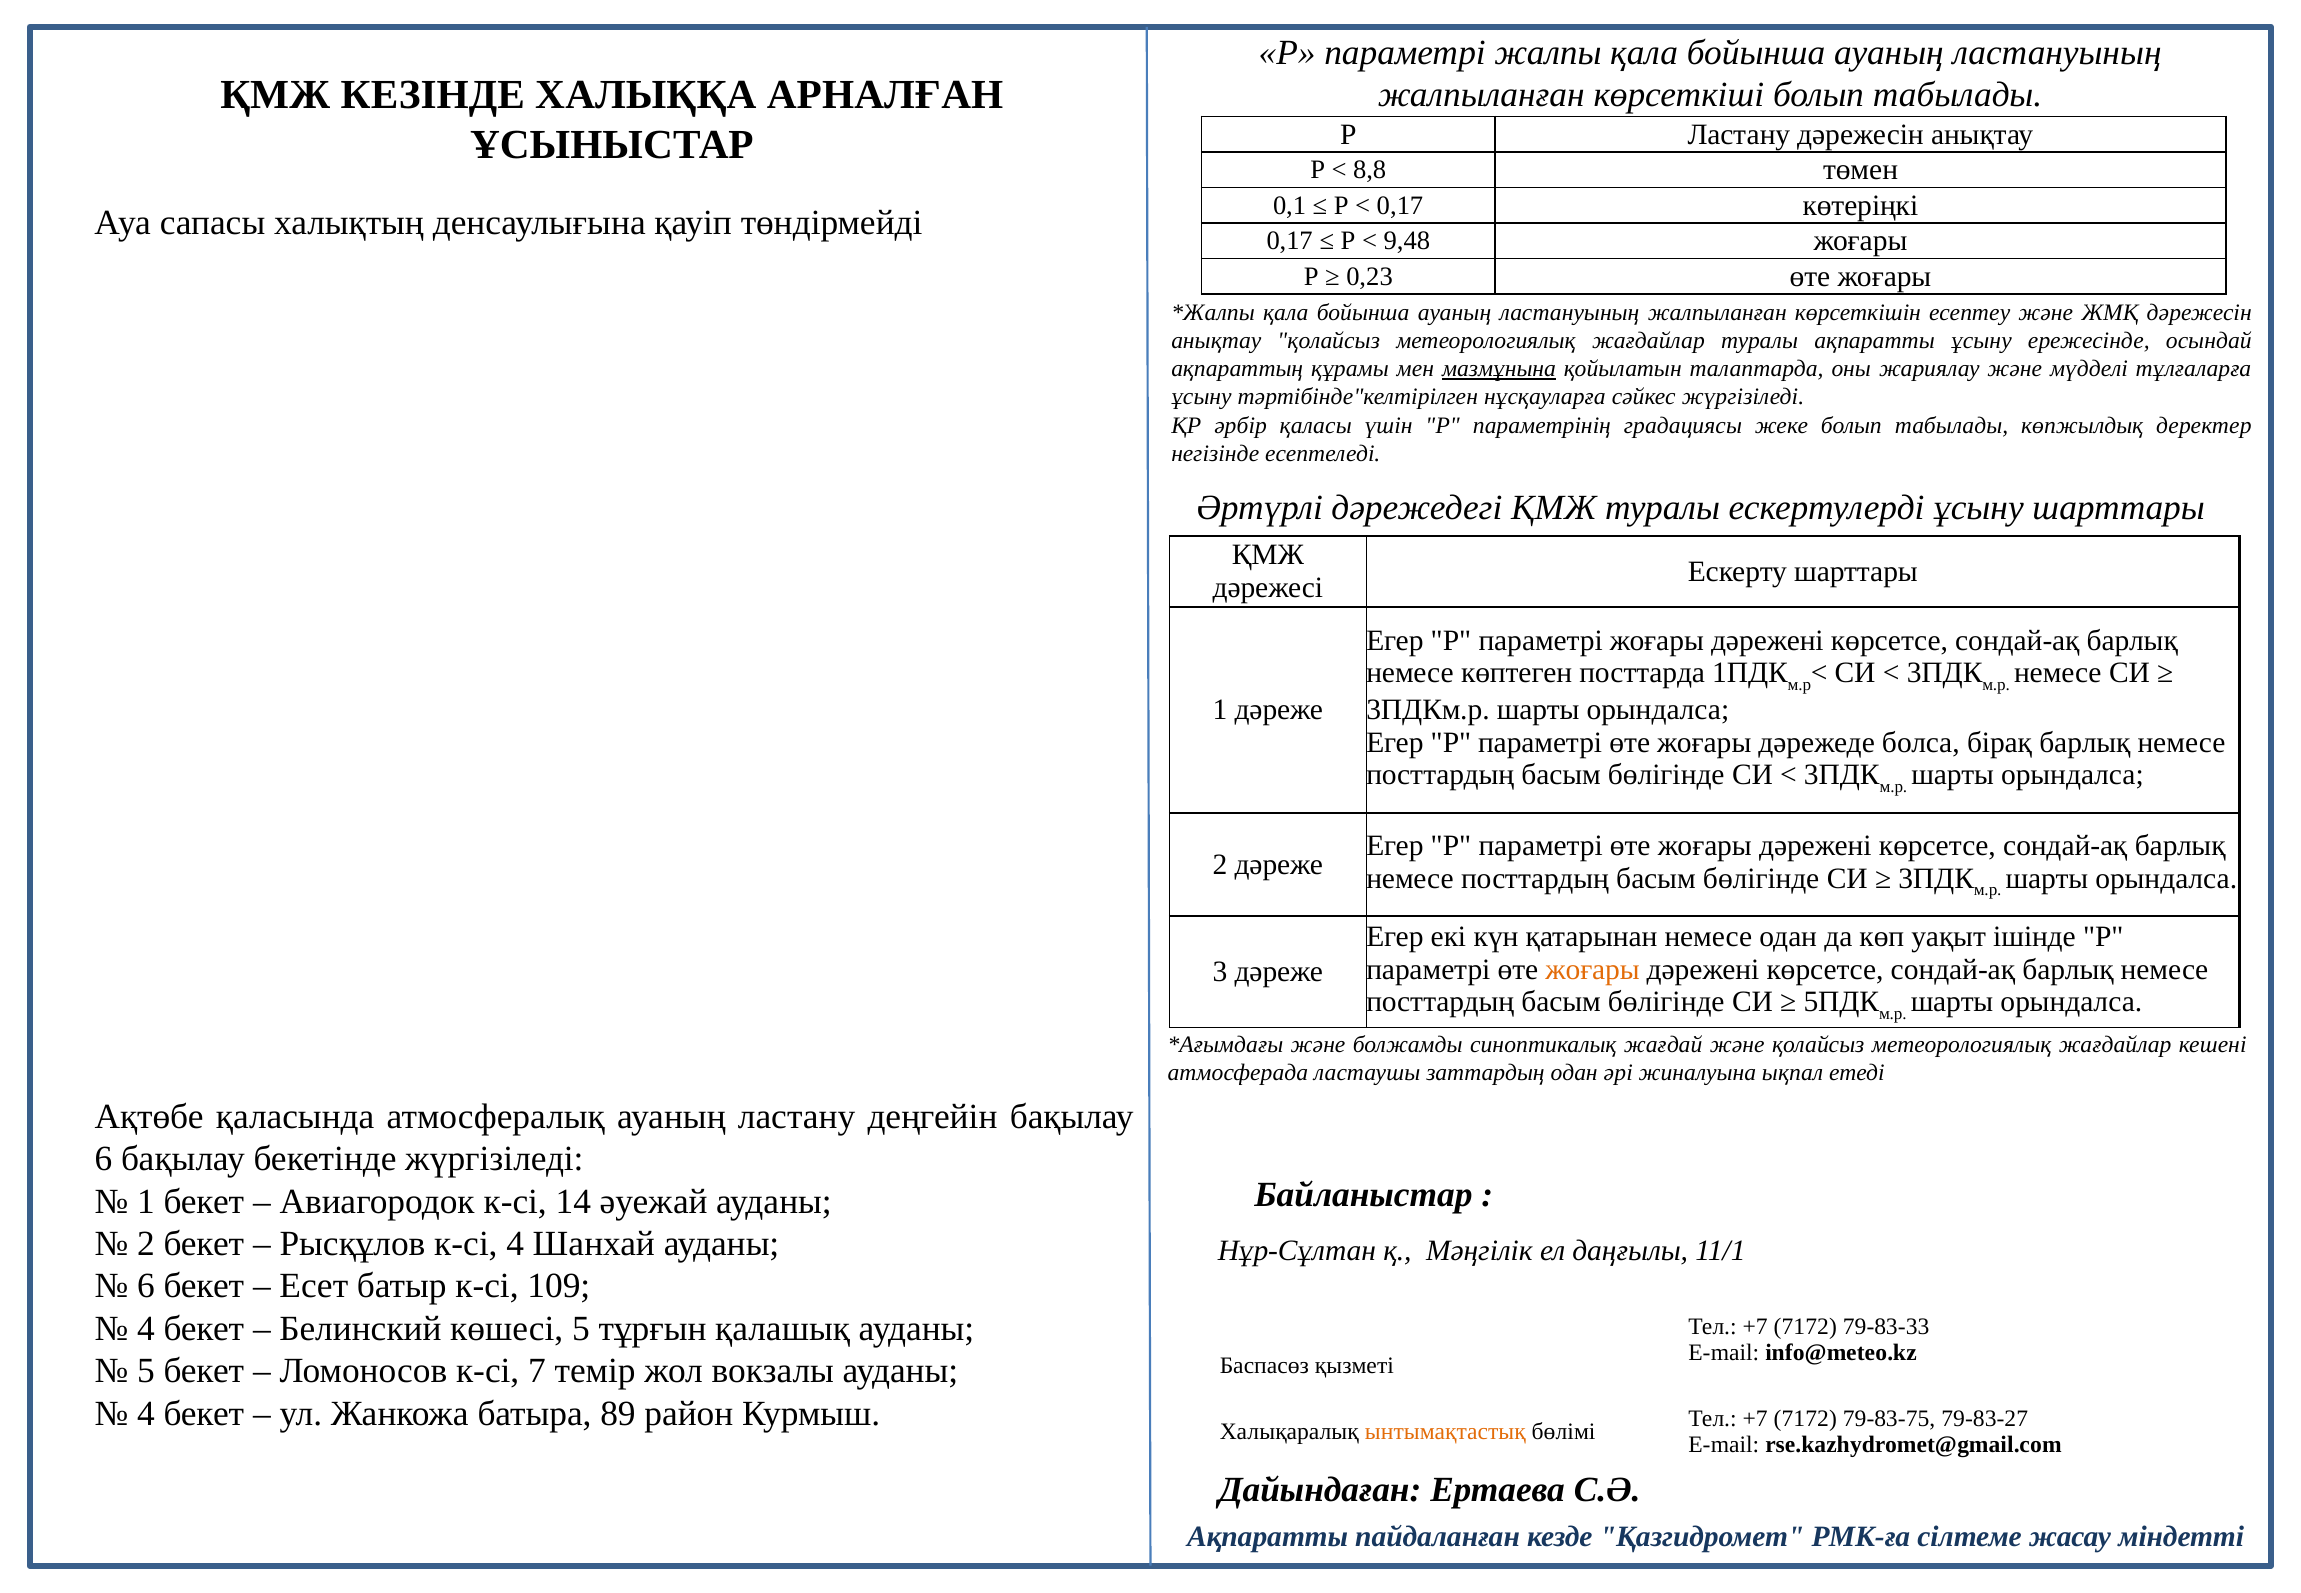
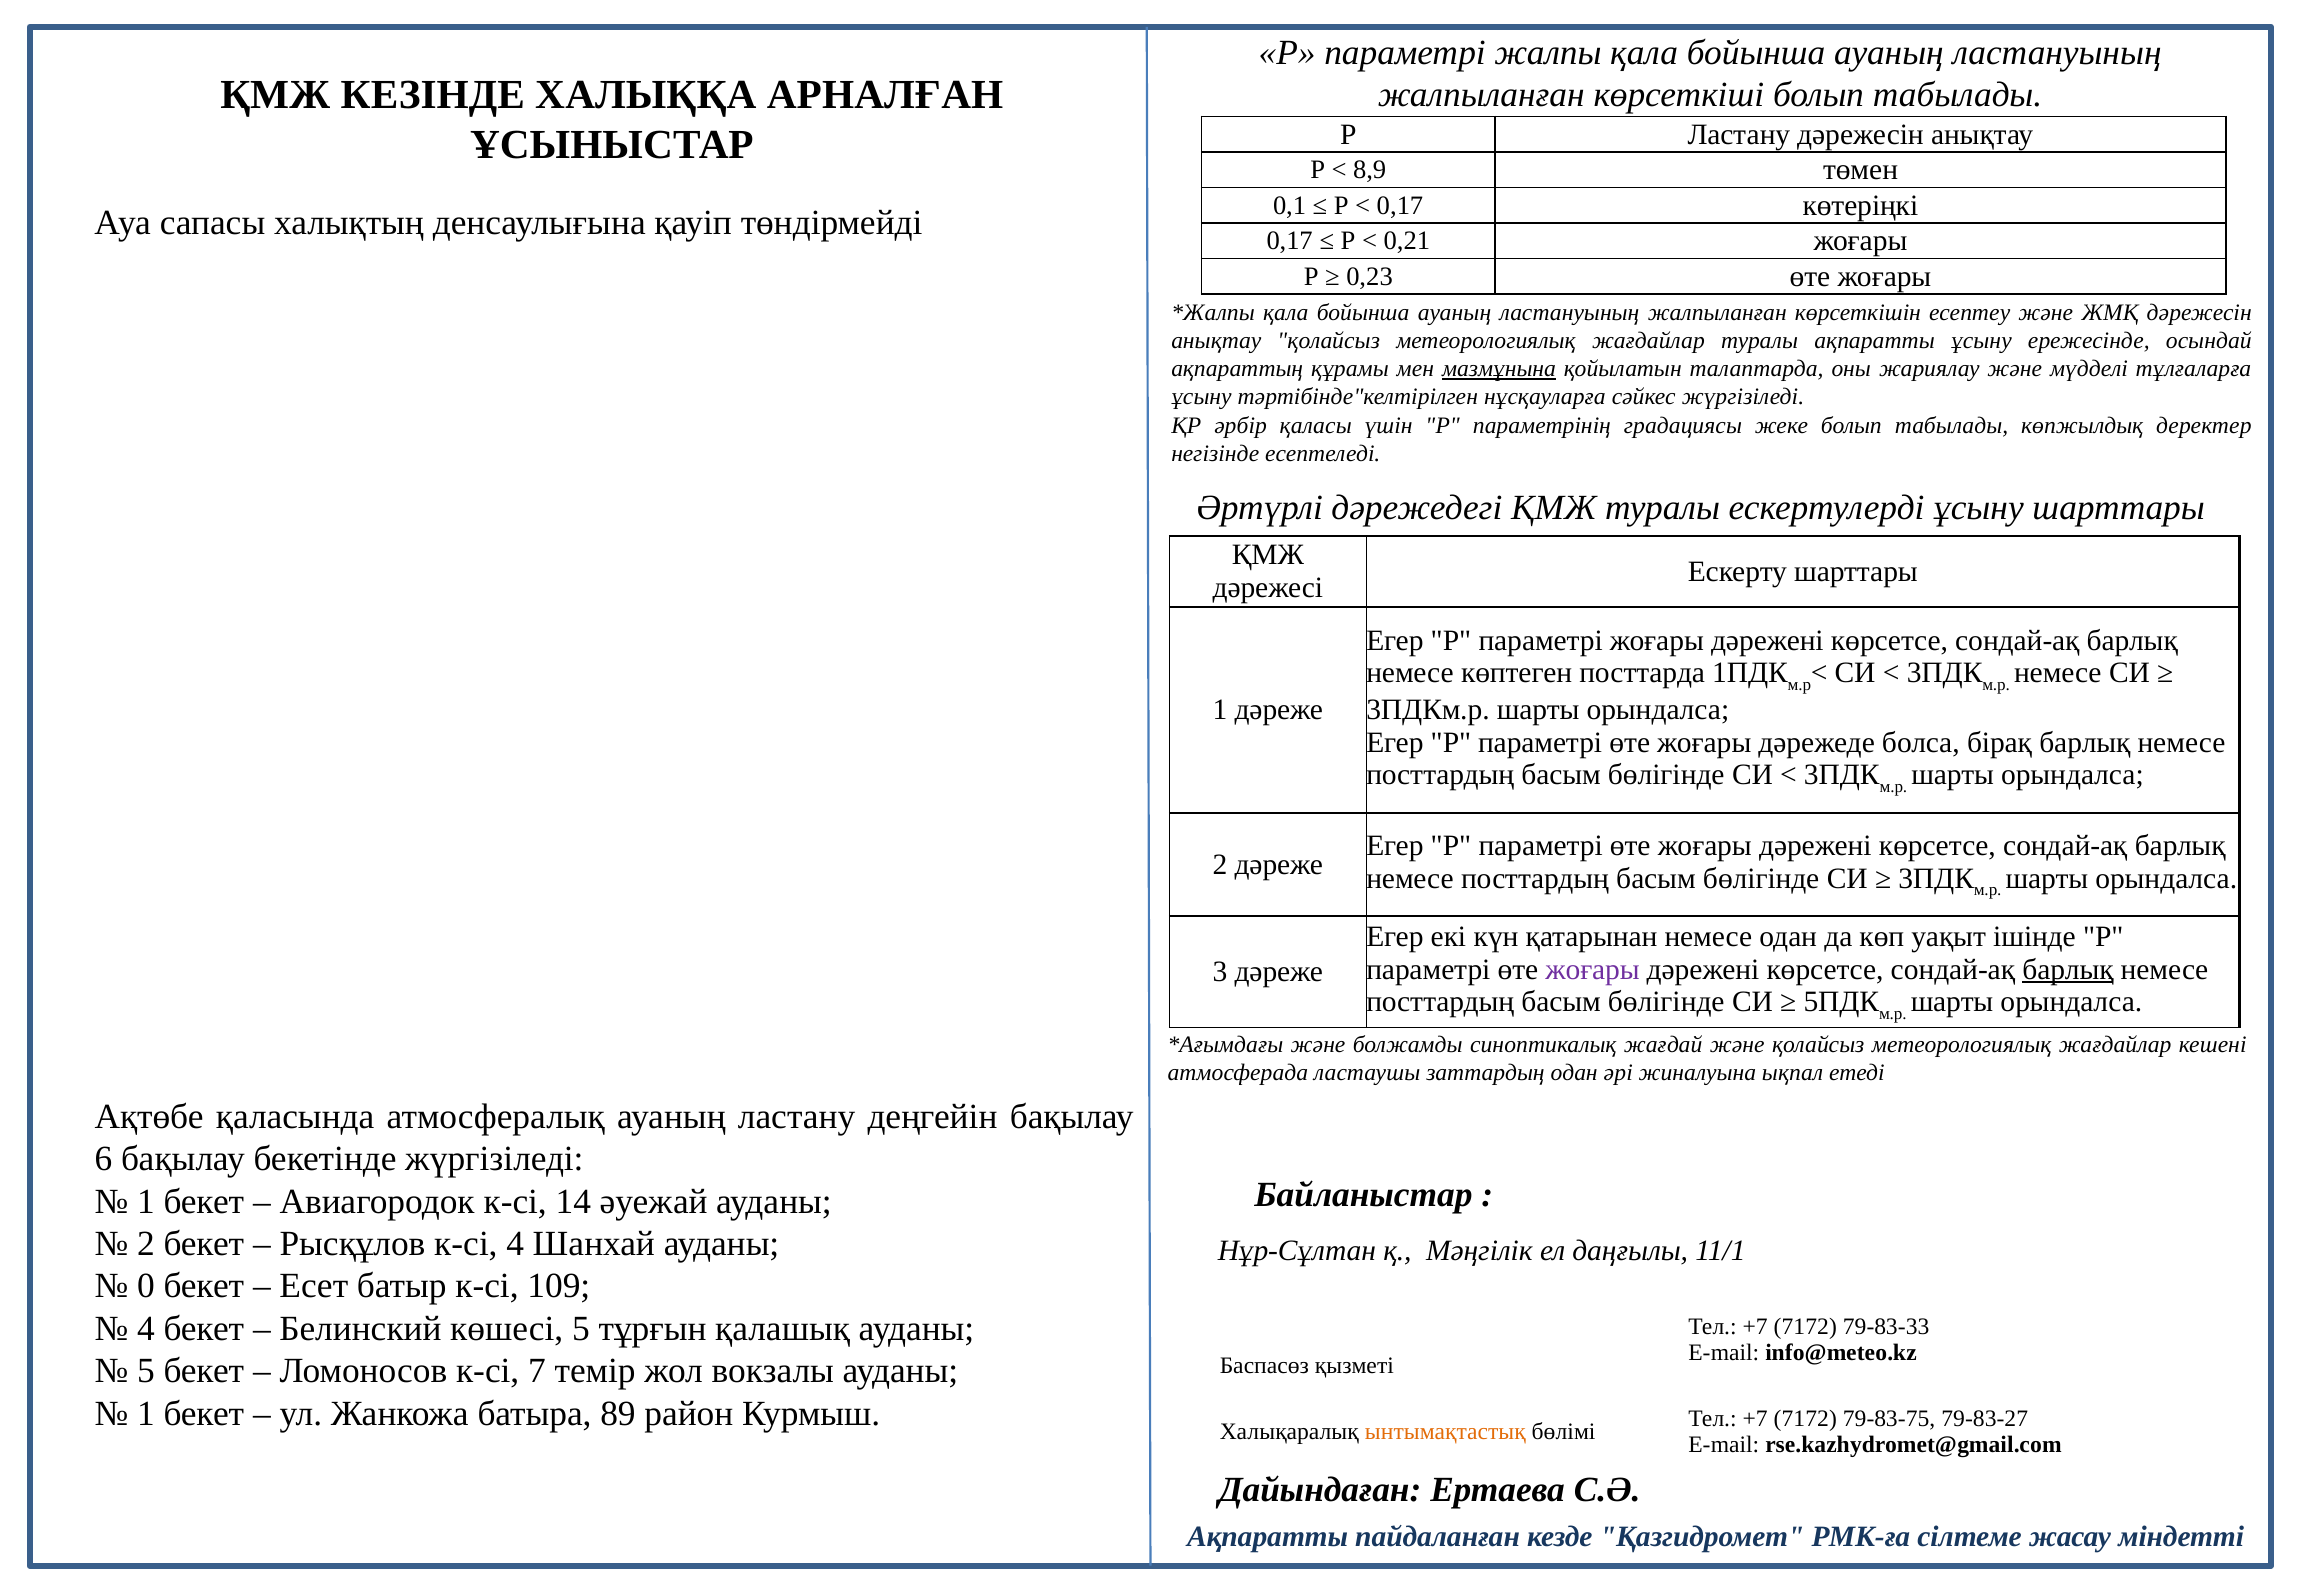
8,8: 8,8 -> 8,9 (1370, 170)
9,48: 9,48 -> 0,21 (1407, 241)
жоғары colour: orange -> purple (1592, 970)
барлық underline: none -> present (2068, 970)
6: 6 -> 0 (146, 1286)
4: 4 -> 1 (146, 1414)
